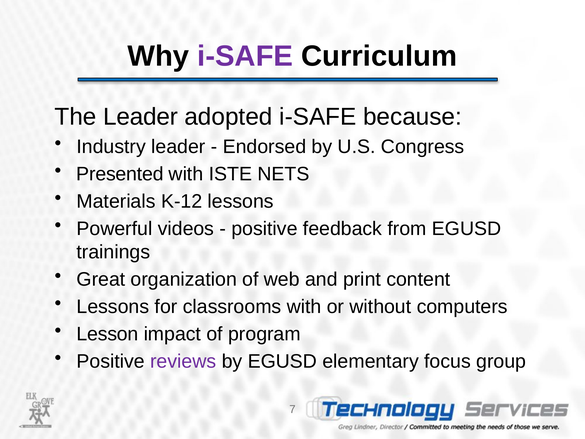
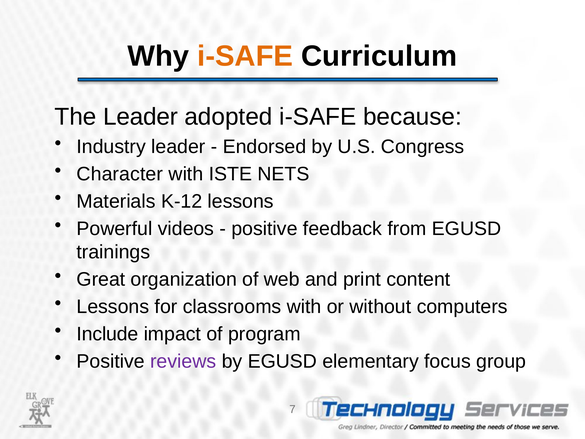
i-SAFE colour: purple -> orange (245, 56)
Presented: Presented -> Character (120, 174)
Lesson: Lesson -> Include (107, 334)
